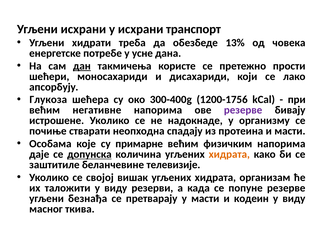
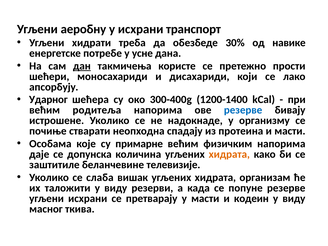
Угљени исхрани: исхрани -> аеробну (83, 29)
13%: 13% -> 30% (235, 43)
човека: човека -> навике (289, 43)
Глукоза: Глукоза -> Ударног (48, 100)
1200-1756: 1200-1756 -> 1200-1400 (222, 100)
негативне: негативне -> родитеља (97, 110)
резерве colour: purple -> blue (243, 110)
допунска underline: present -> none (89, 154)
својој: својој -> слаба (100, 177)
угљени безнађа: безнађа -> исхрани (88, 198)
